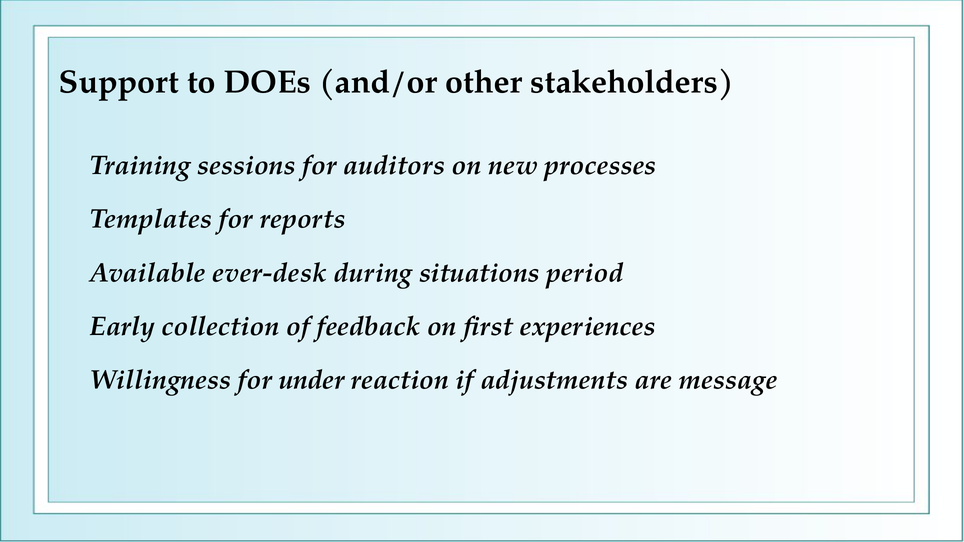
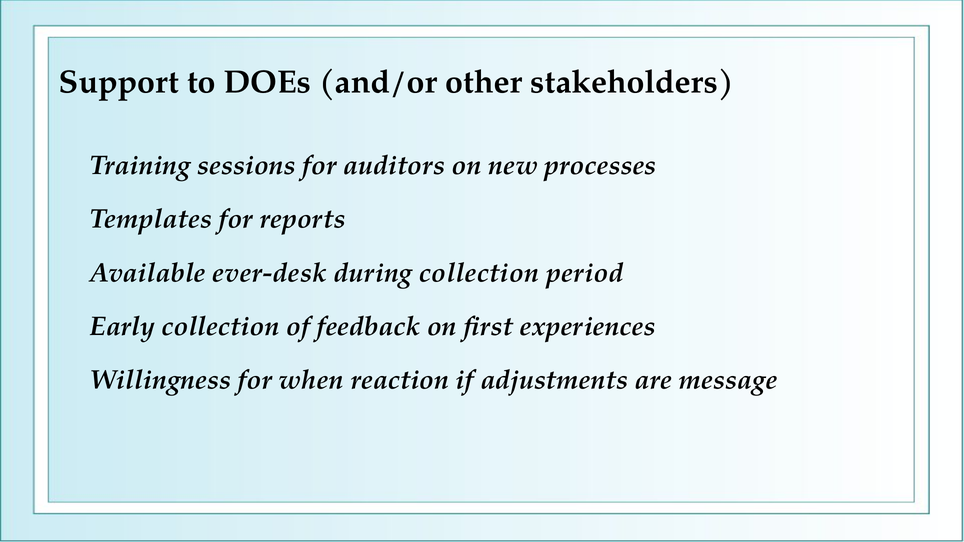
during situations: situations -> collection (479, 273)
under: under -> when (311, 380)
